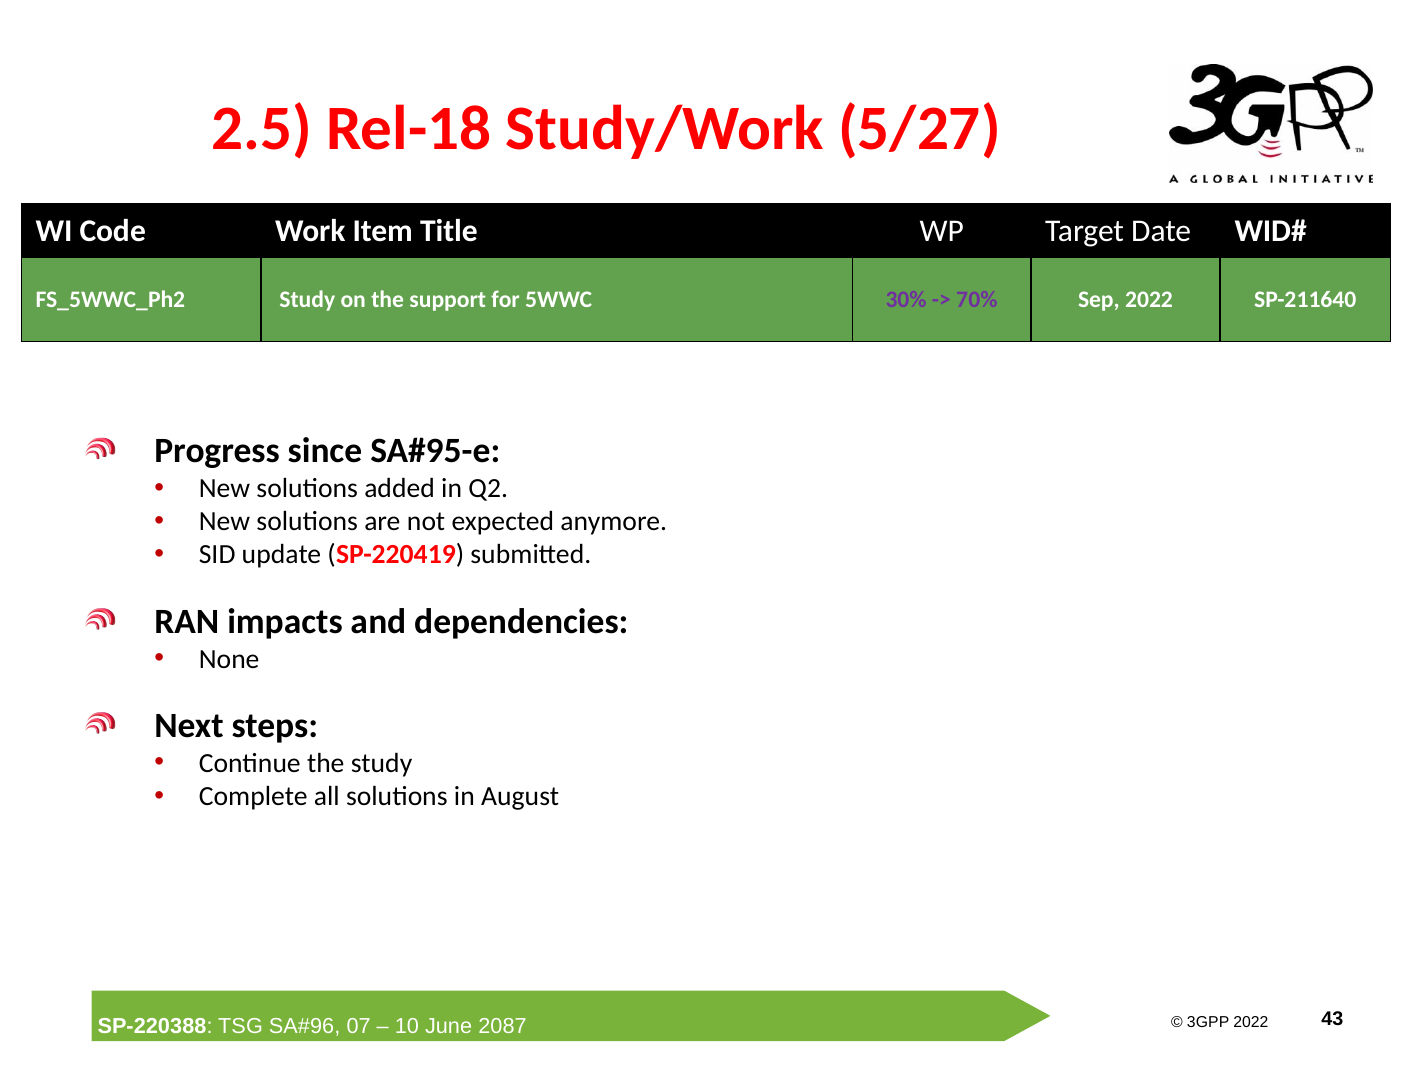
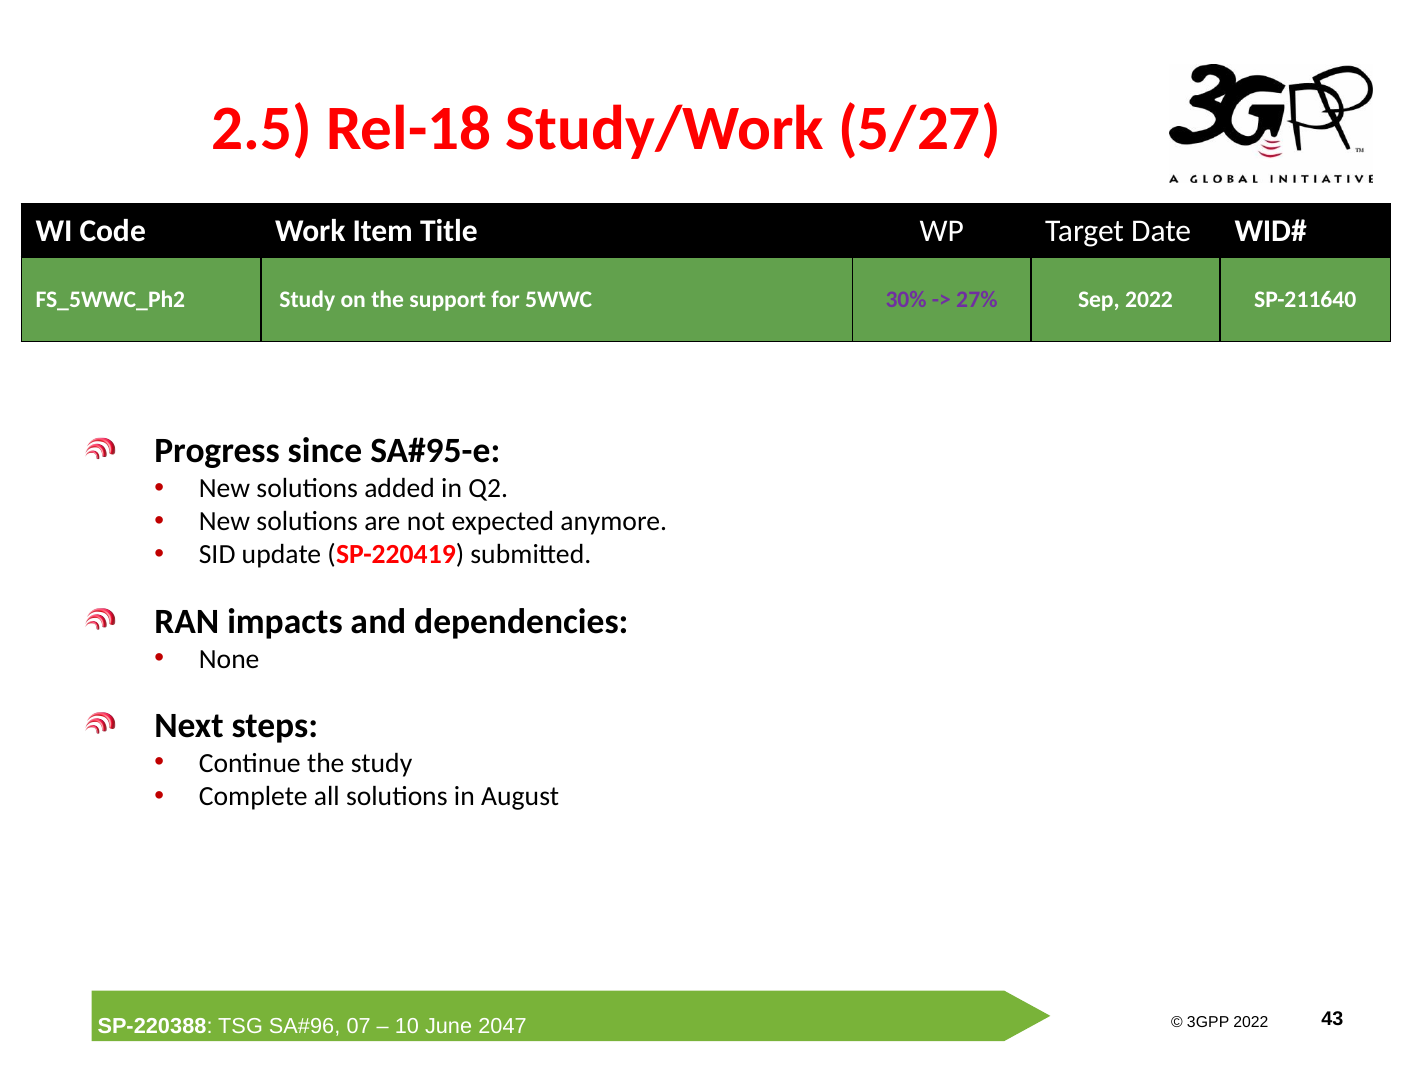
70%: 70% -> 27% (977, 299)
2087: 2087 -> 2047 (502, 1026)
